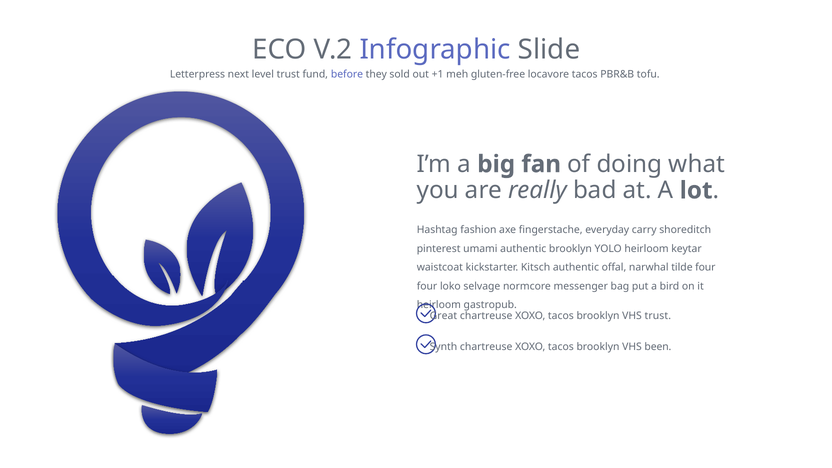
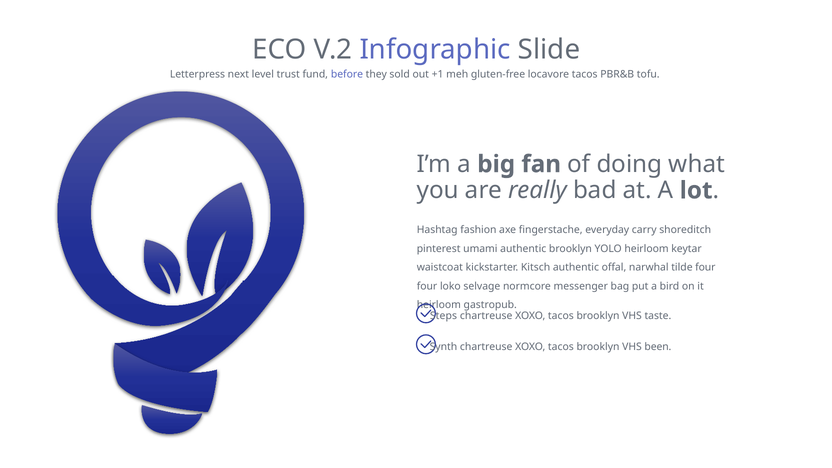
Great: Great -> Steps (443, 316)
VHS trust: trust -> taste (658, 316)
